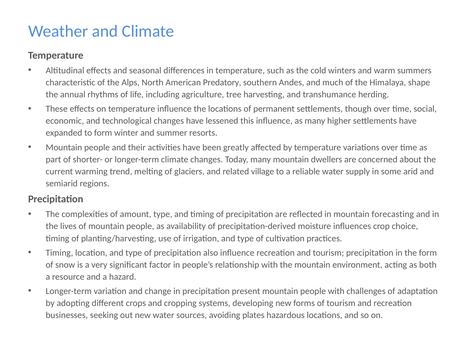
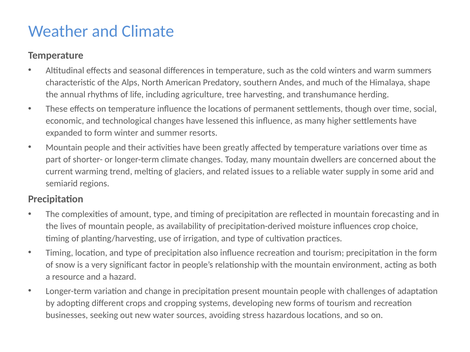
village: village -> issues (263, 172)
plates: plates -> stress (253, 316)
